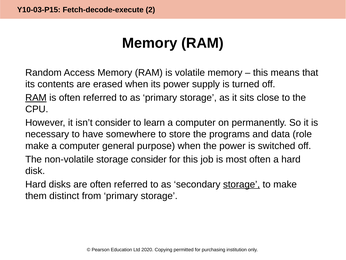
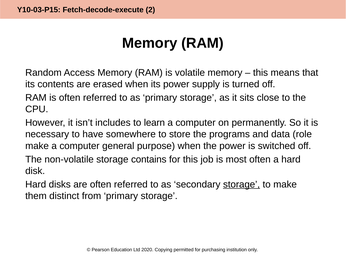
RAM underline: present -> none (36, 98)
isn’t consider: consider -> includes (113, 123)
storage consider: consider -> contains (149, 159)
